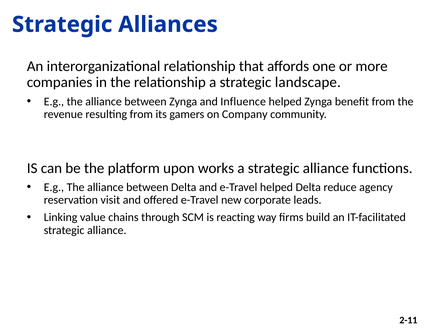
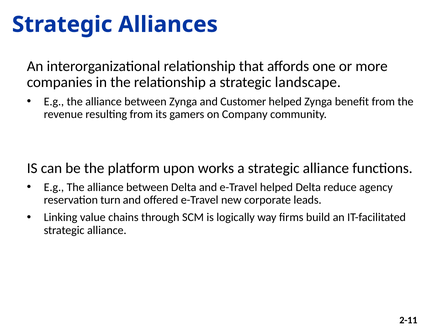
Influence: Influence -> Customer (243, 101)
visit: visit -> turn (110, 200)
reacting: reacting -> logically (236, 217)
